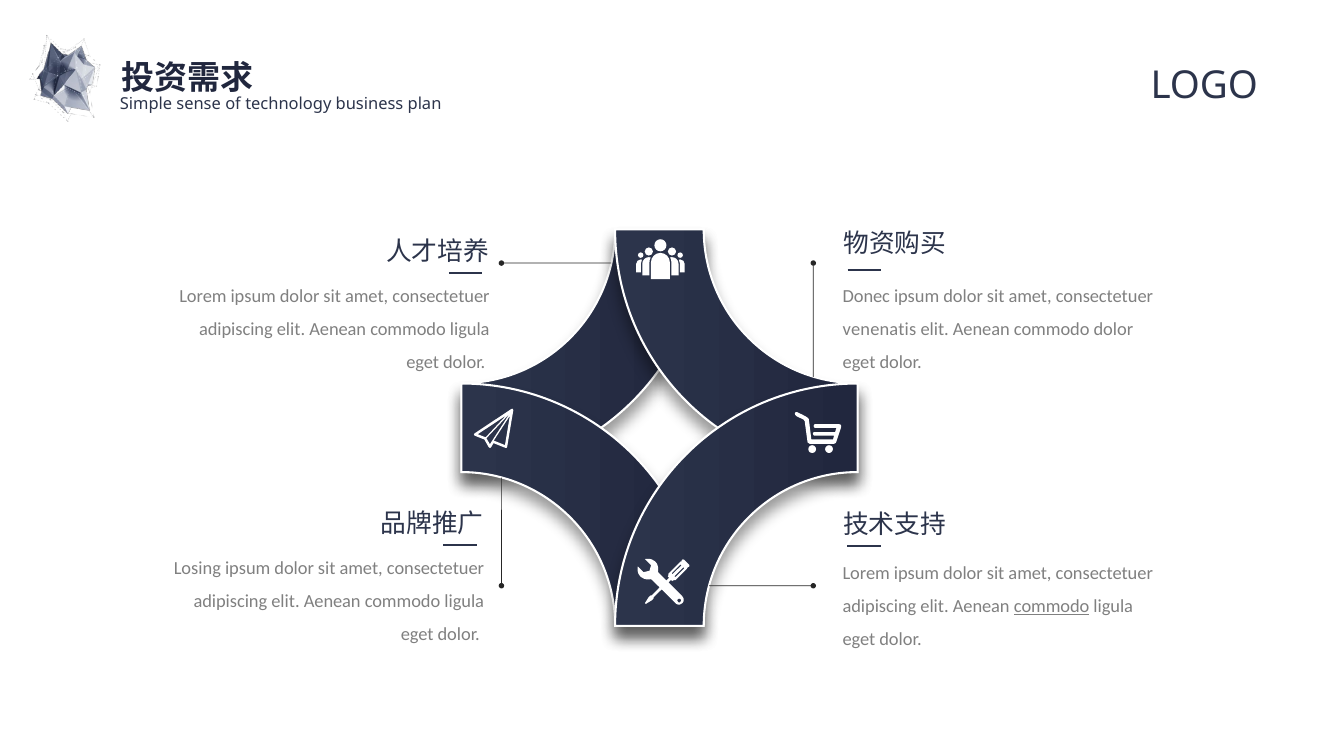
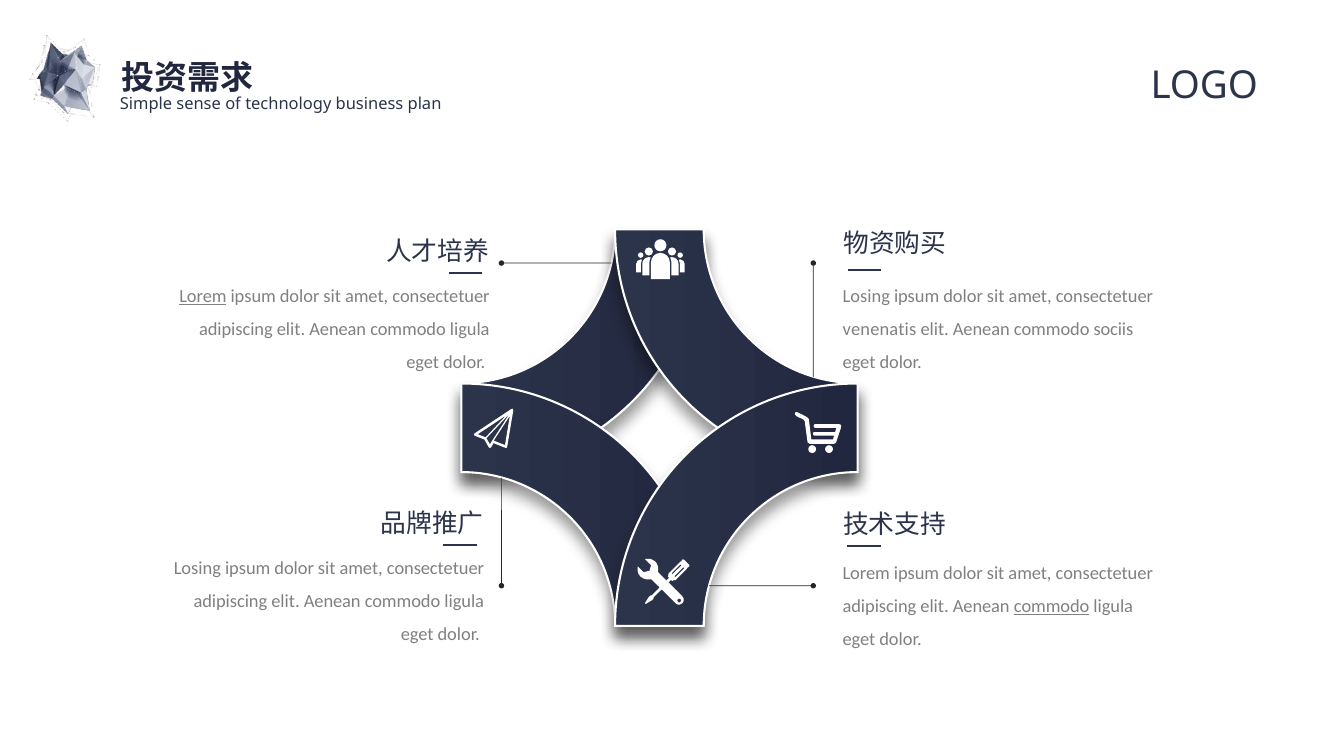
Lorem underline: none -> present (203, 297)
Donec: Donec -> Losing (866, 297)
commodo dolor: dolor -> sociis (1113, 330)
